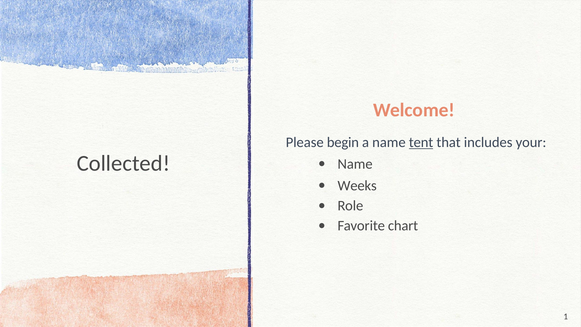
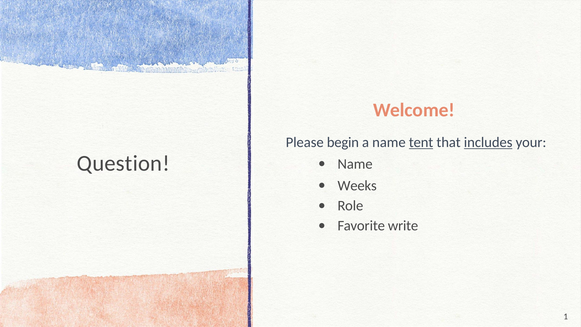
includes underline: none -> present (488, 142)
Collected: Collected -> Question (123, 163)
chart: chart -> write (403, 226)
